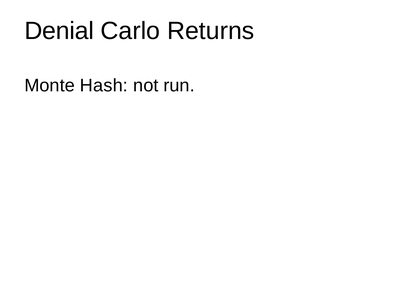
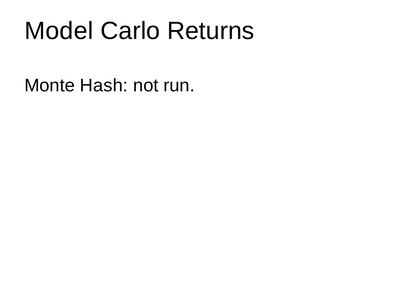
Denial: Denial -> Model (59, 31)
